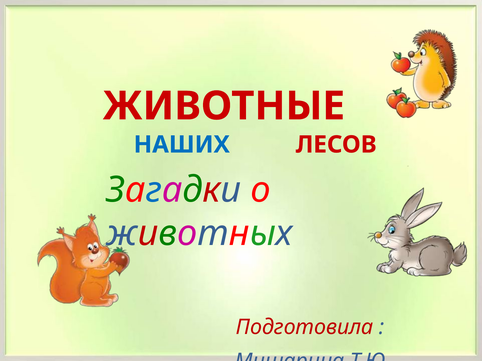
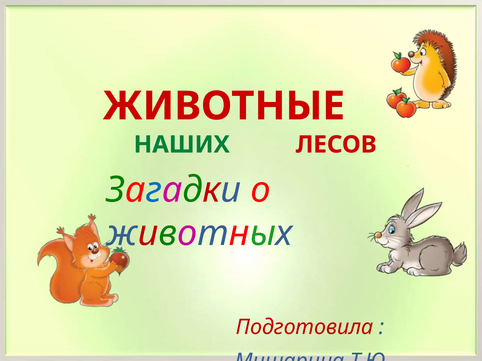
НАШИХ colour: blue -> green (182, 145)
